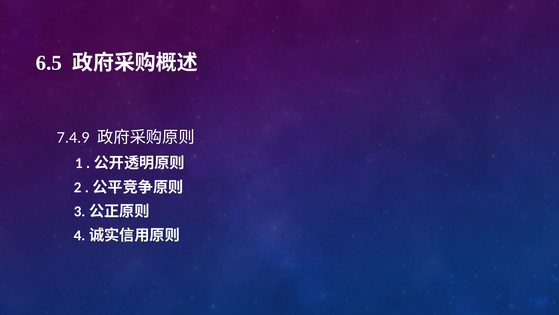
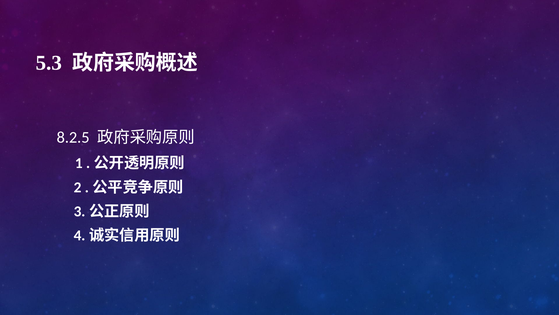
6.5: 6.5 -> 5.3 (49, 63)
7.4.9: 7.4.9 -> 8.2.5 (73, 137)
